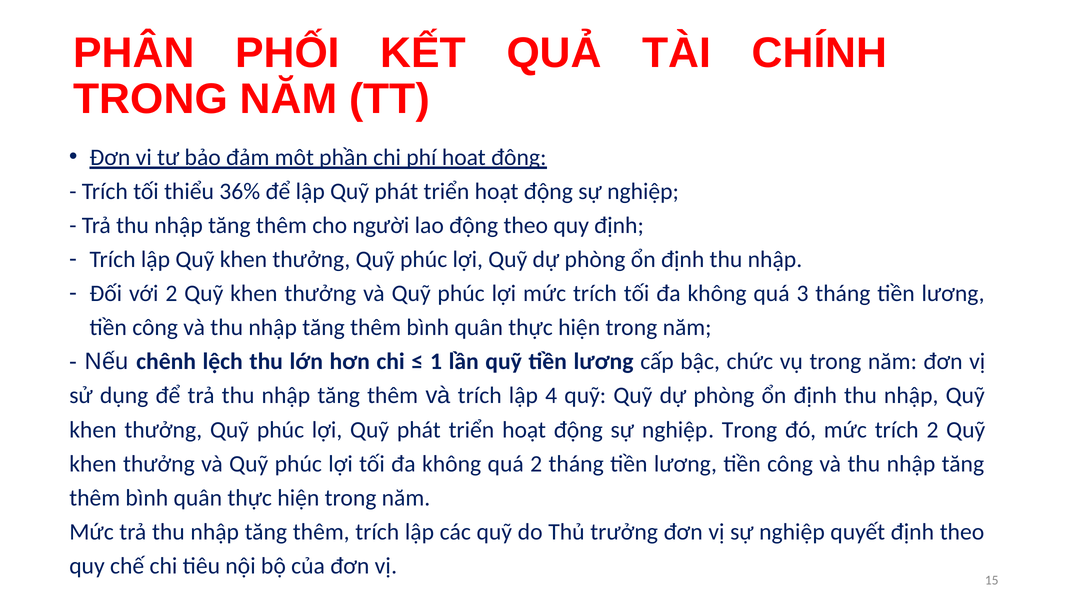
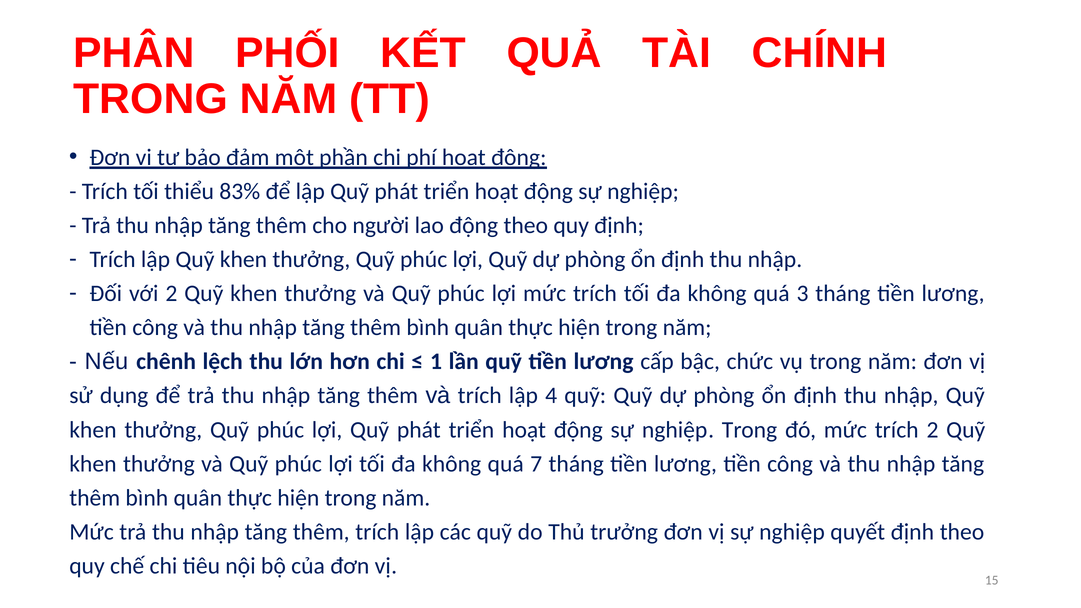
36%: 36% -> 83% (240, 192)
quá 2: 2 -> 7 (536, 464)
